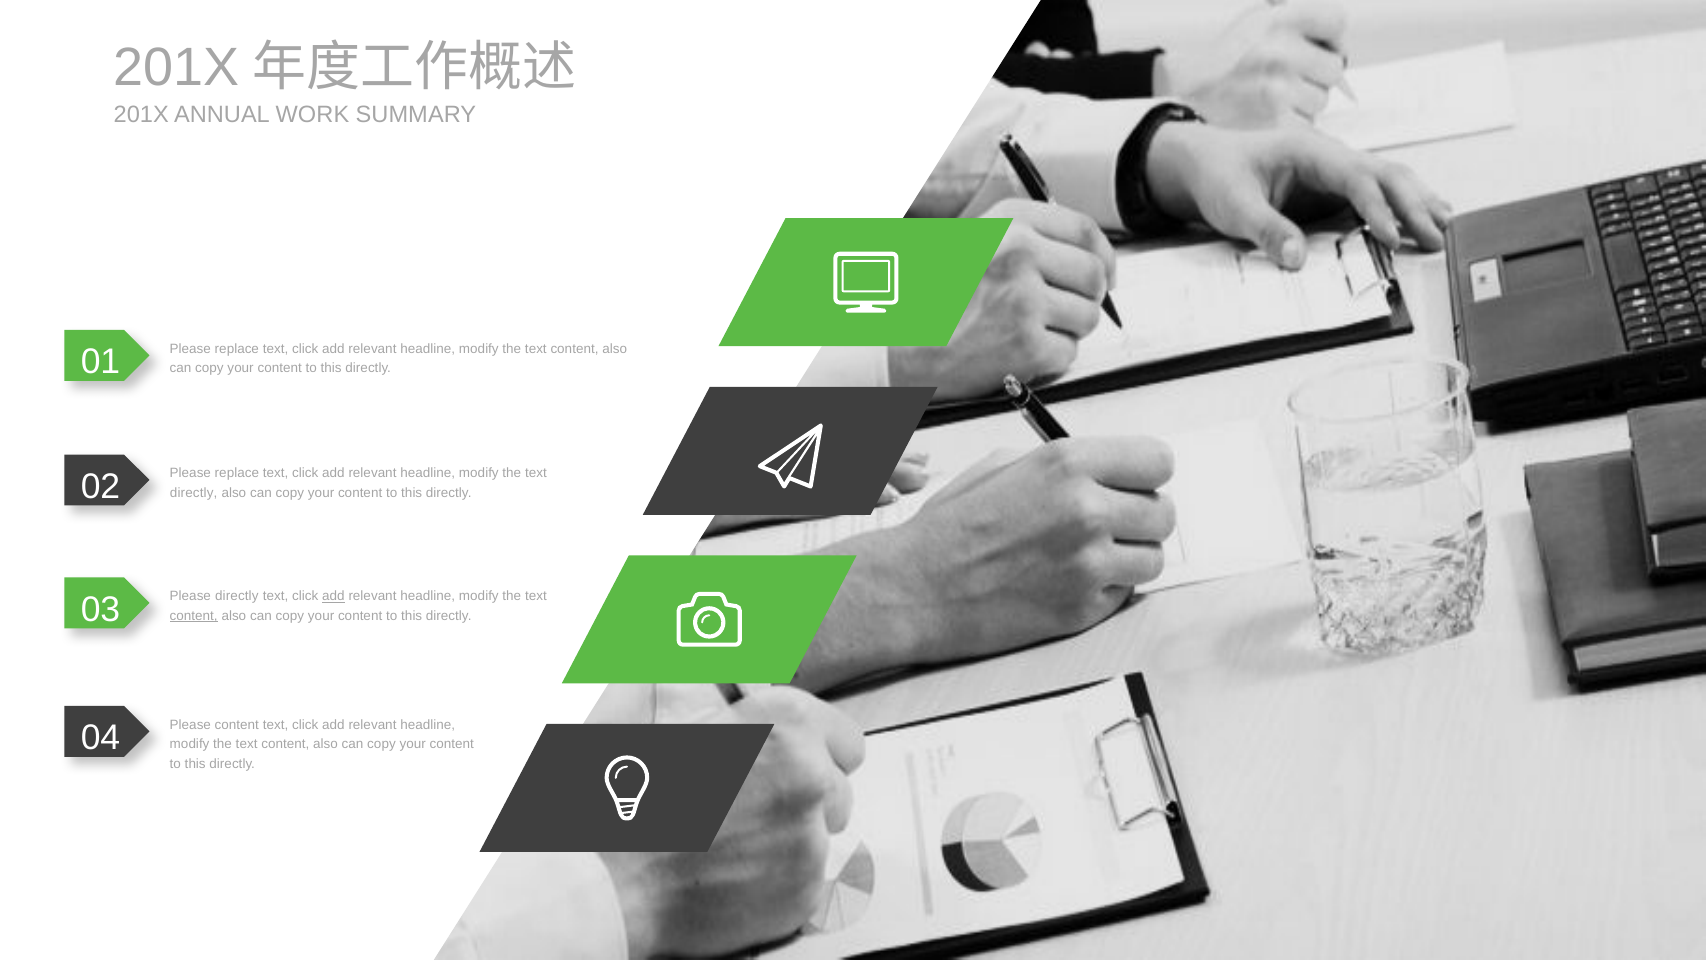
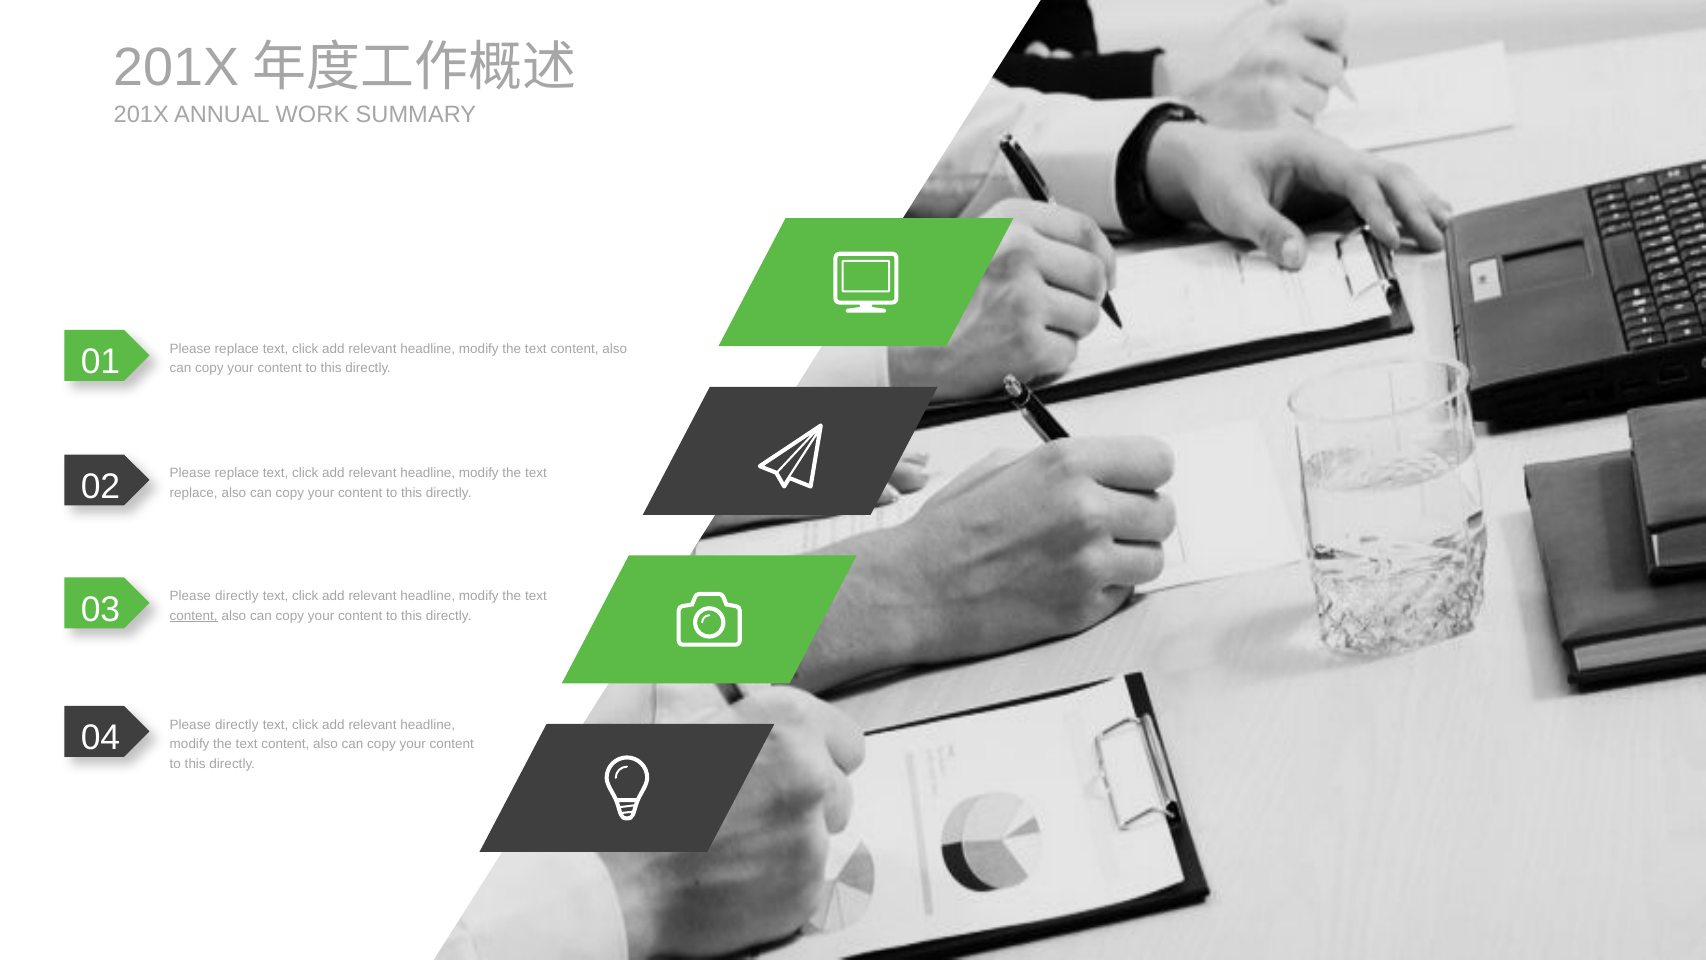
directly: directly -> replace (194, 493)
add underline: present -> none (333, 596)
04 Please content: content -> directly (237, 725)
